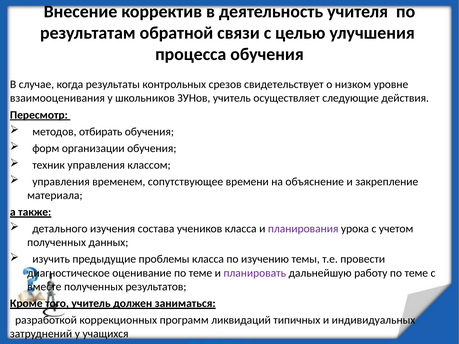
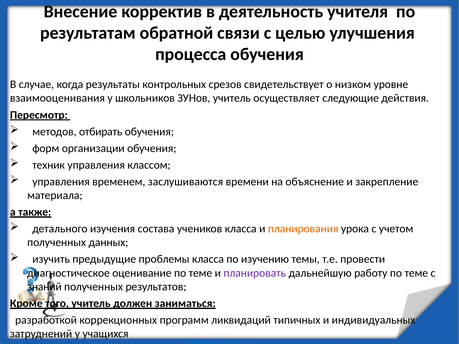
сопутствующее: сопутствующее -> заслушиваются (185, 182)
планирования colour: purple -> orange (303, 229)
вместе: вместе -> знаний (44, 287)
